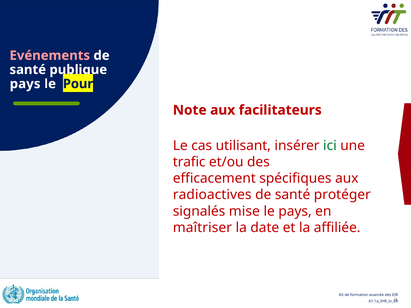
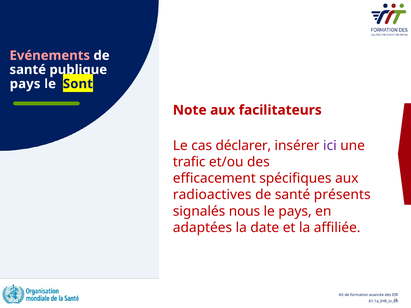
Pour: Pour -> Sont (78, 84)
utilisant: utilisant -> déclarer (243, 146)
ici colour: green -> purple (330, 146)
protéger: protéger -> présents (342, 195)
mise: mise -> nous (245, 211)
maîtriser: maîtriser -> adaptées (202, 228)
